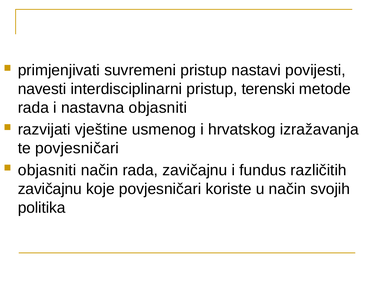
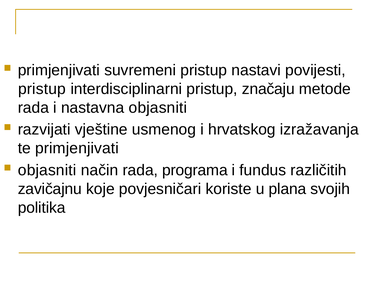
navesti: navesti -> pristup (42, 89)
terenski: terenski -> značaju (268, 89)
te povjesničari: povjesničari -> primjenjivati (77, 148)
rada zavičajnu: zavičajnu -> programa (195, 170)
u način: način -> plana (287, 189)
